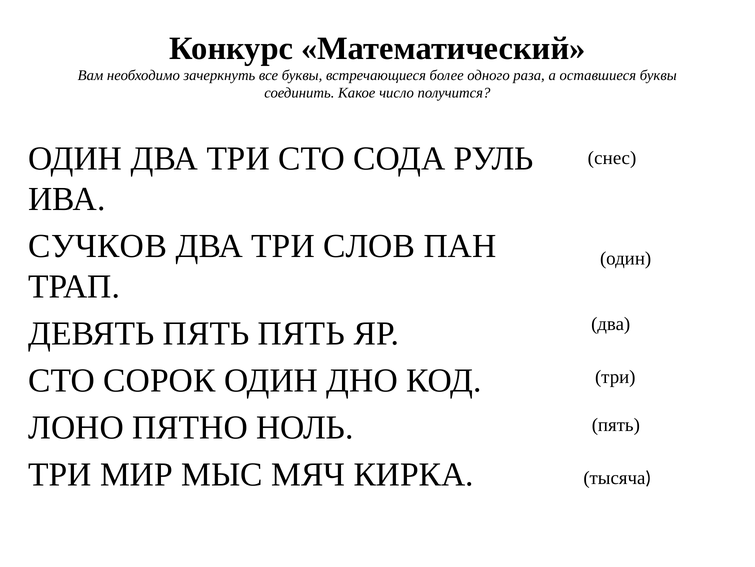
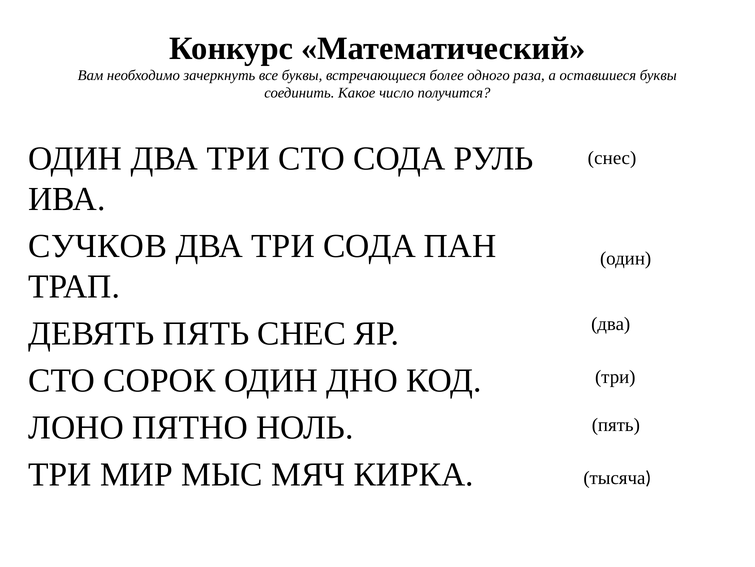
ТРИ СЛОВ: СЛОВ -> СОДА (369, 246)
ПЯТЬ ПЯТЬ: ПЯТЬ -> СНЕС (302, 333)
